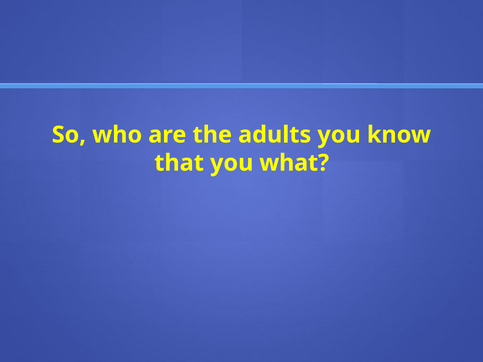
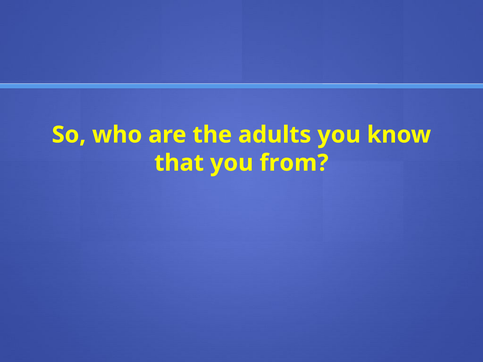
what: what -> from (294, 163)
